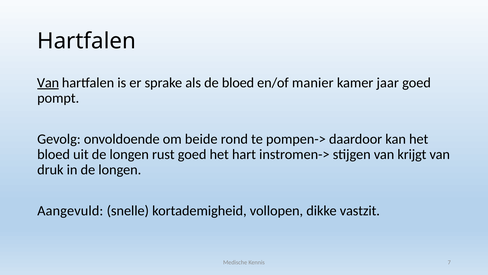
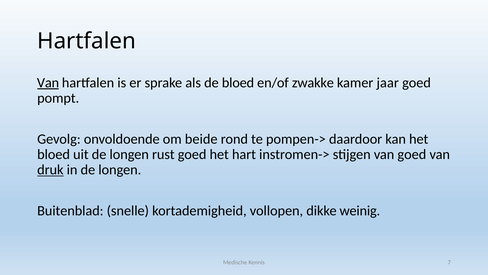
manier: manier -> zwakke (313, 83)
van krijgt: krijgt -> goed (412, 154)
druk underline: none -> present (50, 170)
Aangevuld: Aangevuld -> Buitenblad (70, 210)
vastzit: vastzit -> weinig (360, 210)
